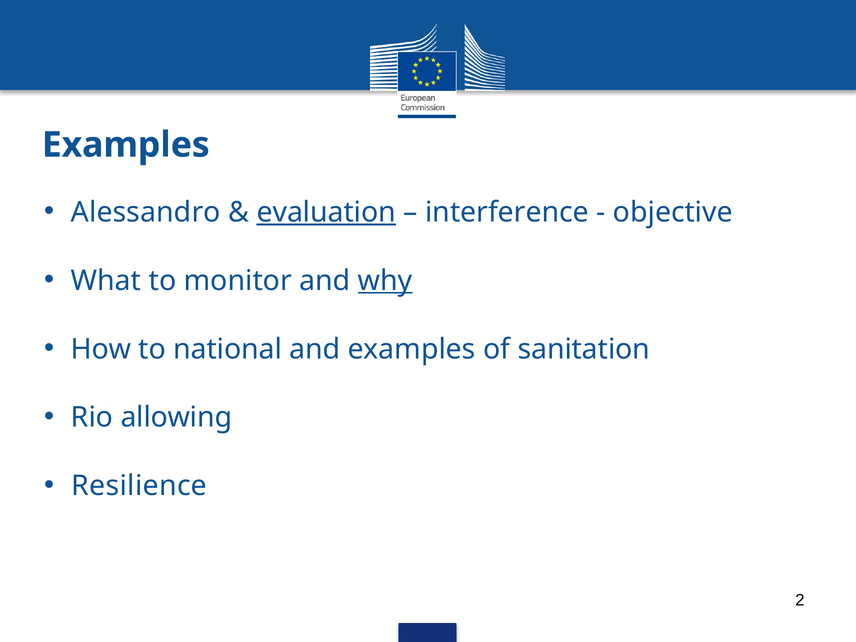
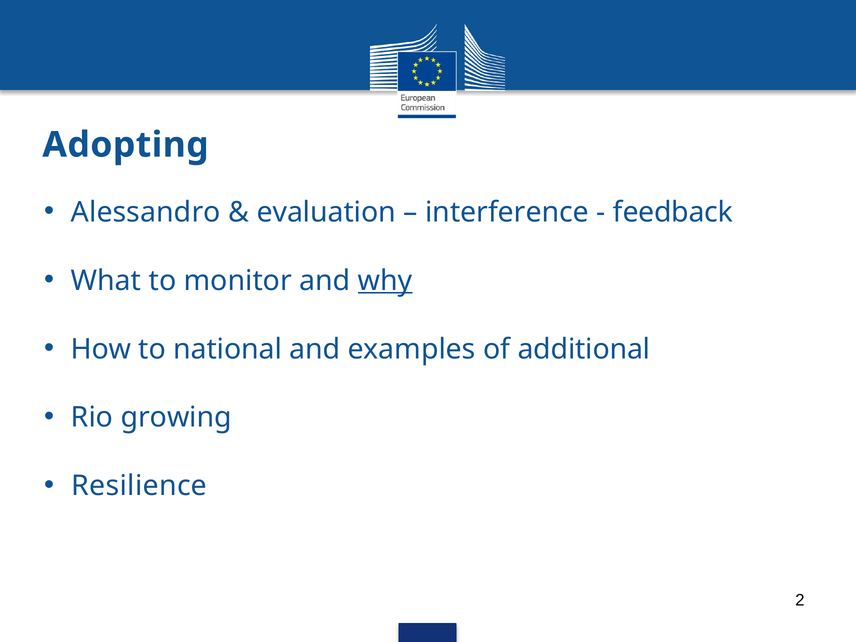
Examples: Examples -> Adopting (126, 145)
evaluation underline: present -> none (326, 212)
objective: objective -> feedback (673, 212)
sanitation: sanitation -> additional (584, 349)
allowing: allowing -> growing (176, 418)
